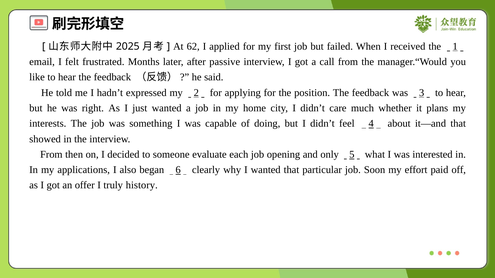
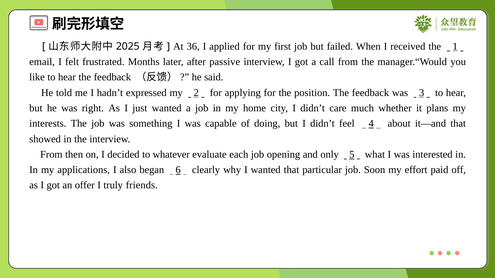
62: 62 -> 36 (193, 46)
someone: someone -> whatever (171, 155)
history: history -> friends (142, 186)
